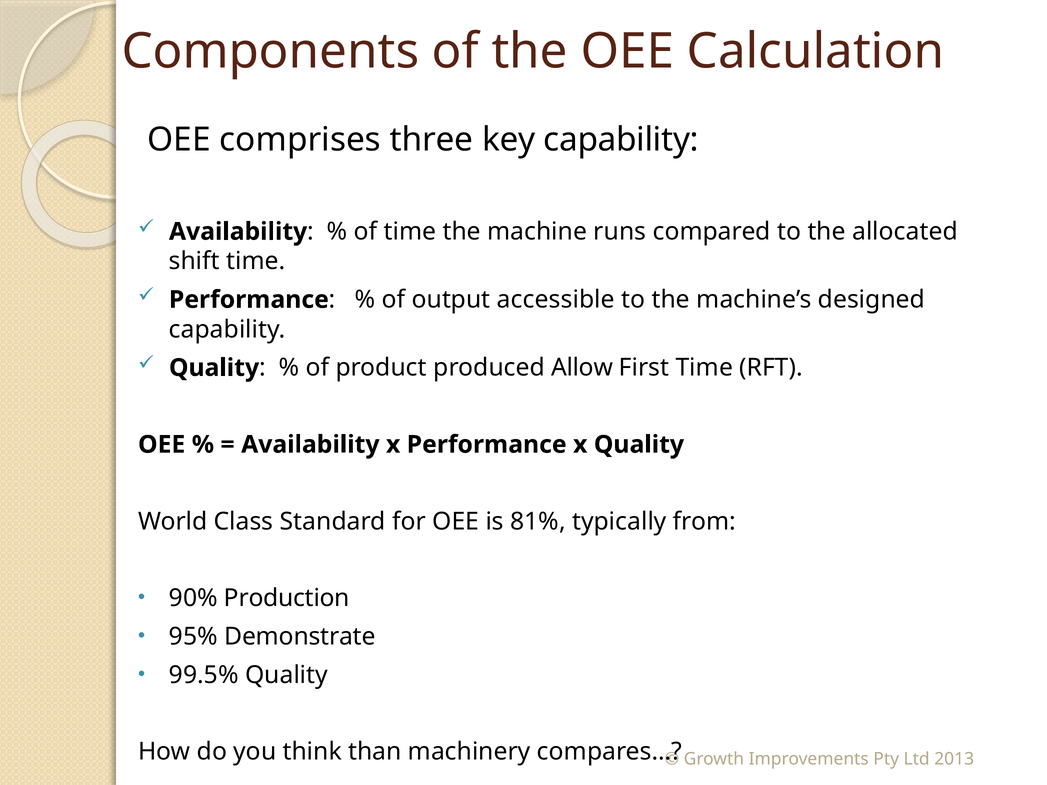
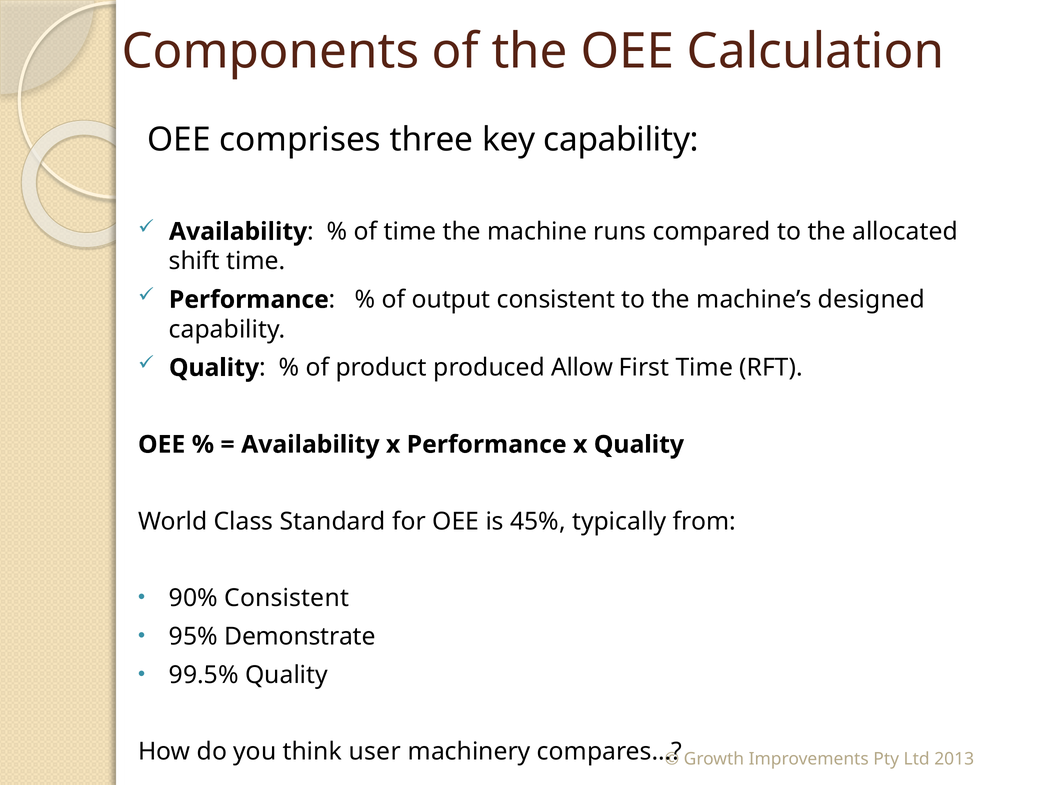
output accessible: accessible -> consistent (556, 300)
81%: 81% -> 45% (538, 522)
90% Production: Production -> Consistent (287, 598)
than: than -> user (375, 752)
